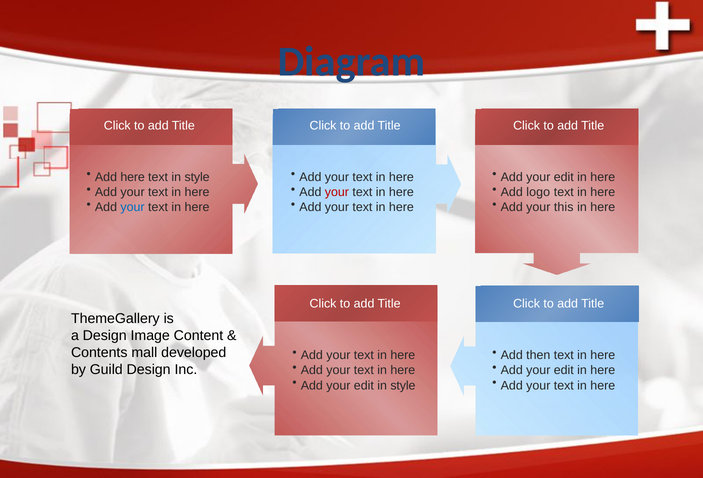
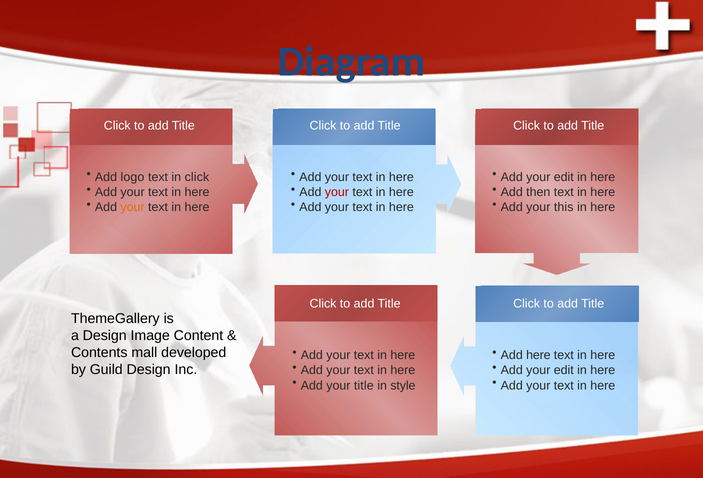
Add here: here -> logo (132, 177)
text in style: style -> click (197, 177)
logo: logo -> then (538, 192)
your colour: blue -> orange (133, 207)
Add then: then -> here (538, 355)
edit: edit -> title (364, 386)
